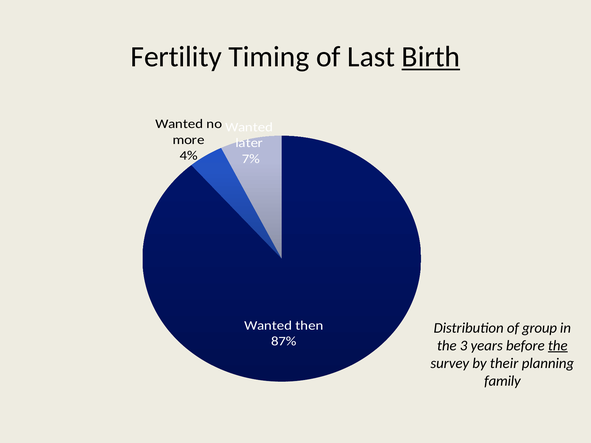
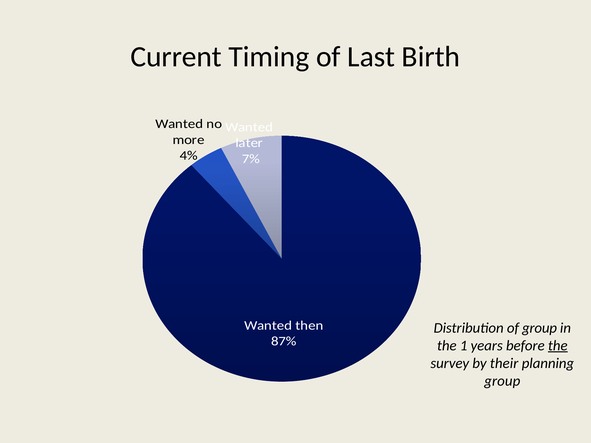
Fertility: Fertility -> Current (176, 57)
Birth underline: present -> none (431, 57)
3: 3 -> 1 (464, 346)
family: family -> group (502, 381)
